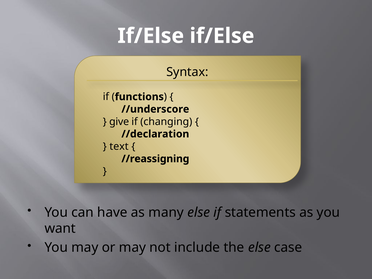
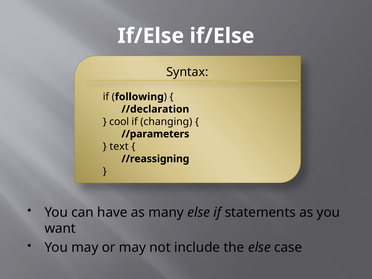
functions: functions -> following (139, 97)
//underscore: //underscore -> //declaration (155, 109)
give: give -> cool (119, 122)
//declaration: //declaration -> //parameters (155, 134)
